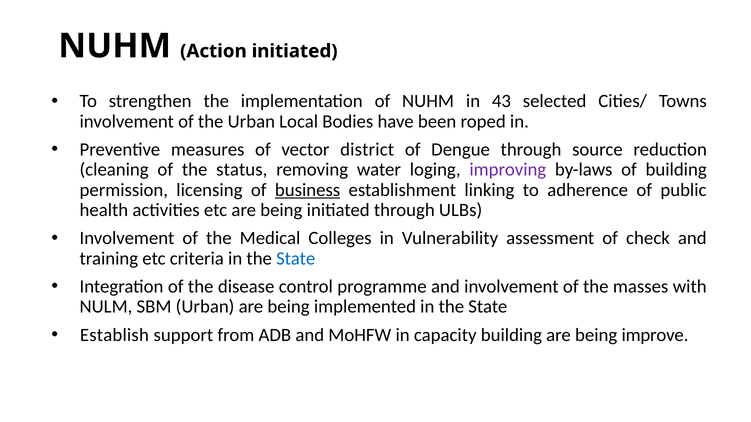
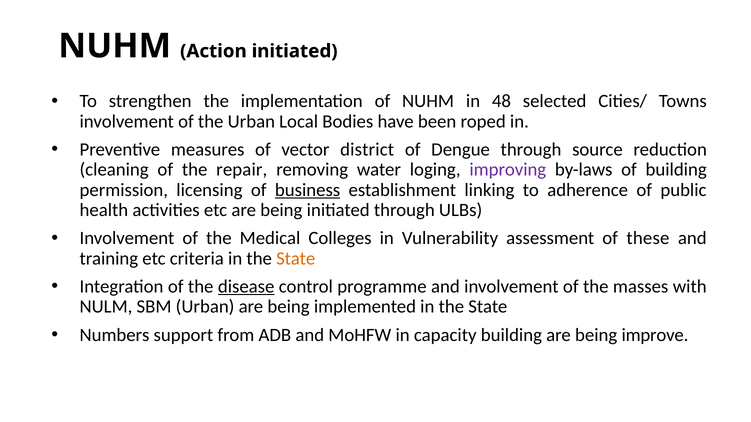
43: 43 -> 48 (501, 101)
status: status -> repair (242, 170)
check: check -> these (648, 238)
State colour: blue -> orange (296, 259)
disease underline: none -> present (246, 287)
Establish: Establish -> Numbers (115, 335)
